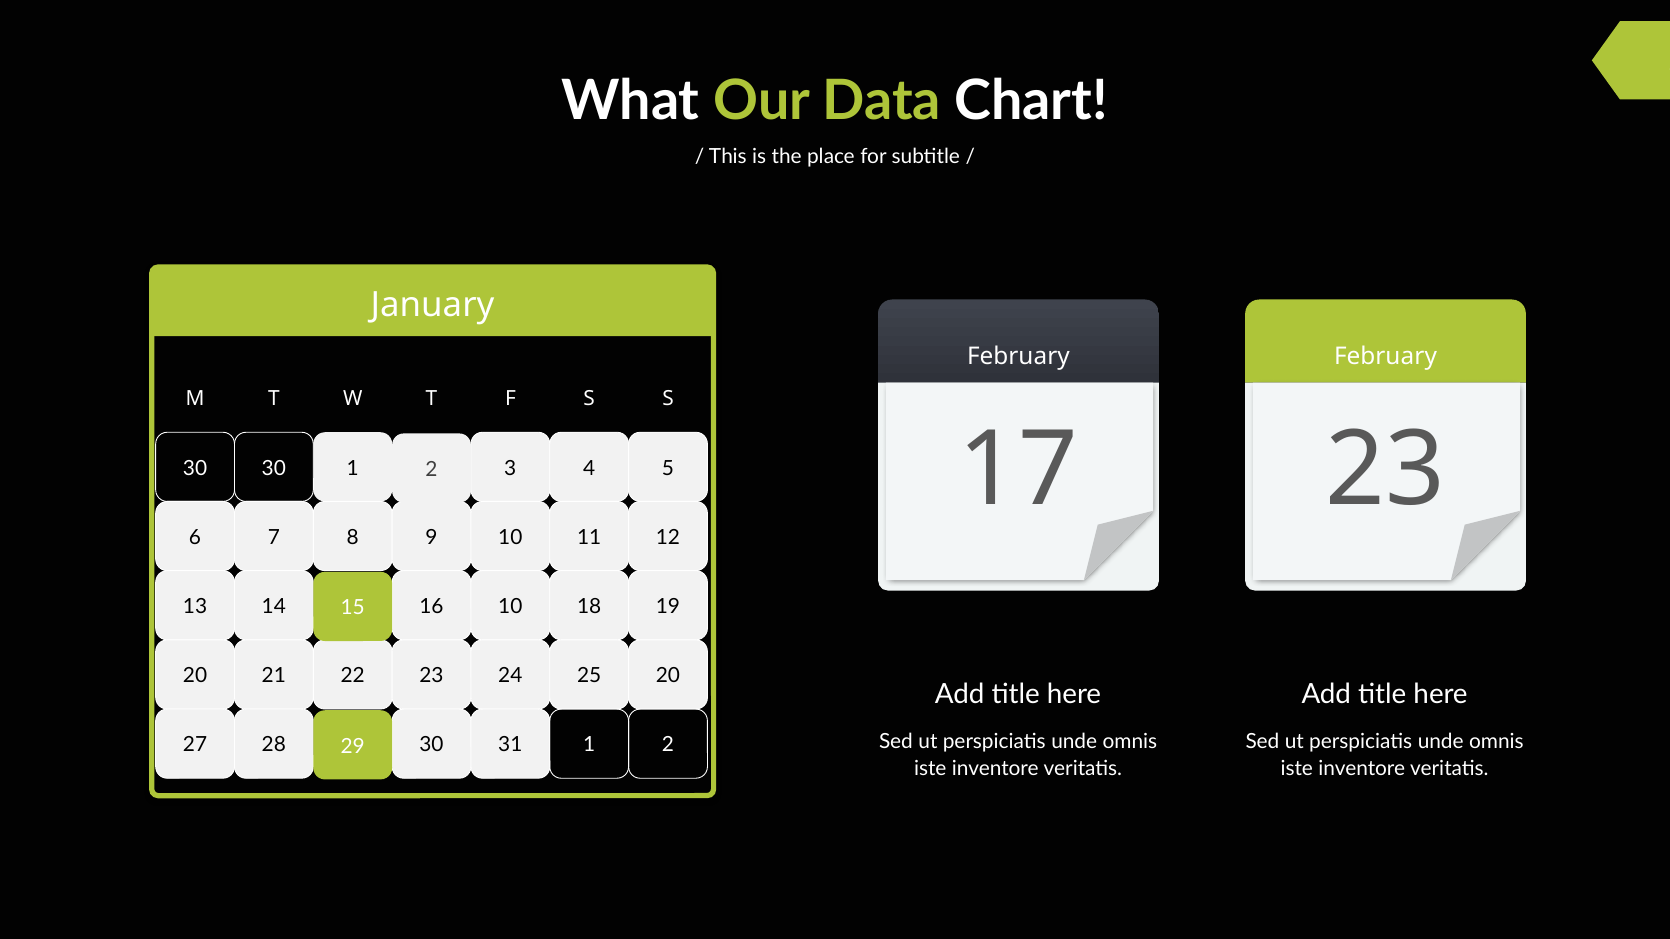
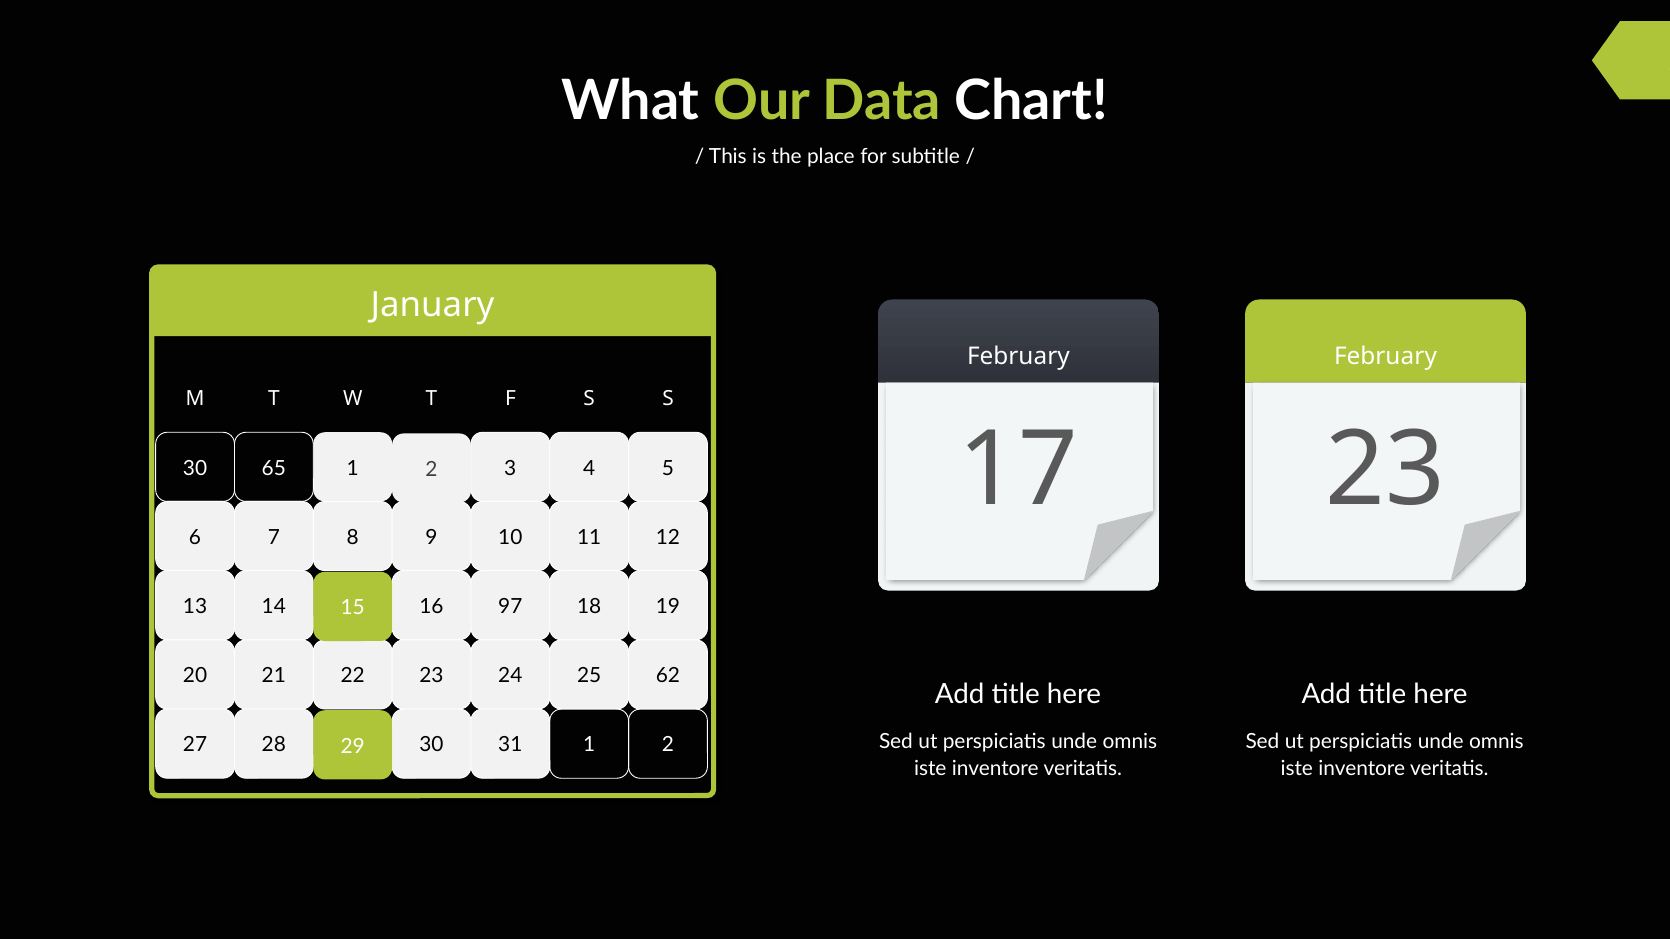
30 30: 30 -> 65 (274, 468)
16 10: 10 -> 97 (510, 607)
25 20: 20 -> 62 (668, 676)
